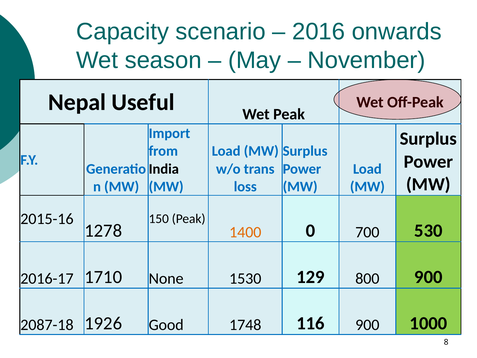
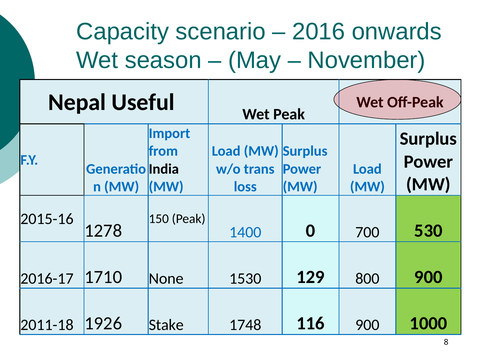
1400 colour: orange -> blue (245, 232)
2087-18: 2087-18 -> 2011-18 (47, 325)
Good: Good -> Stake (166, 325)
